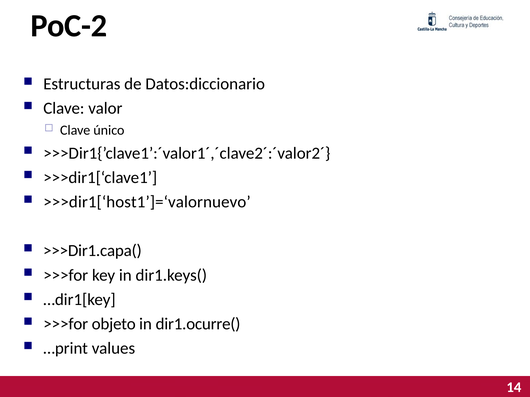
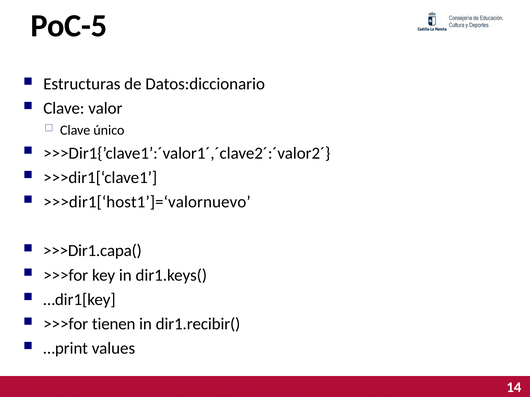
PoC-2: PoC-2 -> PoC-5 (69, 26)
objeto: objeto -> tienen (114, 324)
dir1.ocurre(: dir1.ocurre( -> dir1.recibir( (198, 324)
